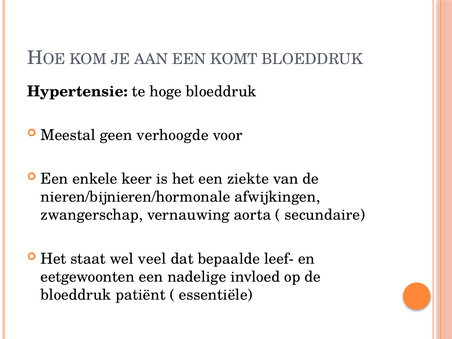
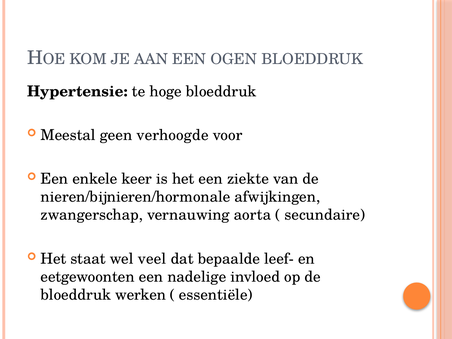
KOMT: KOMT -> OGEN (234, 59)
patiënt: patiënt -> werken (141, 295)
